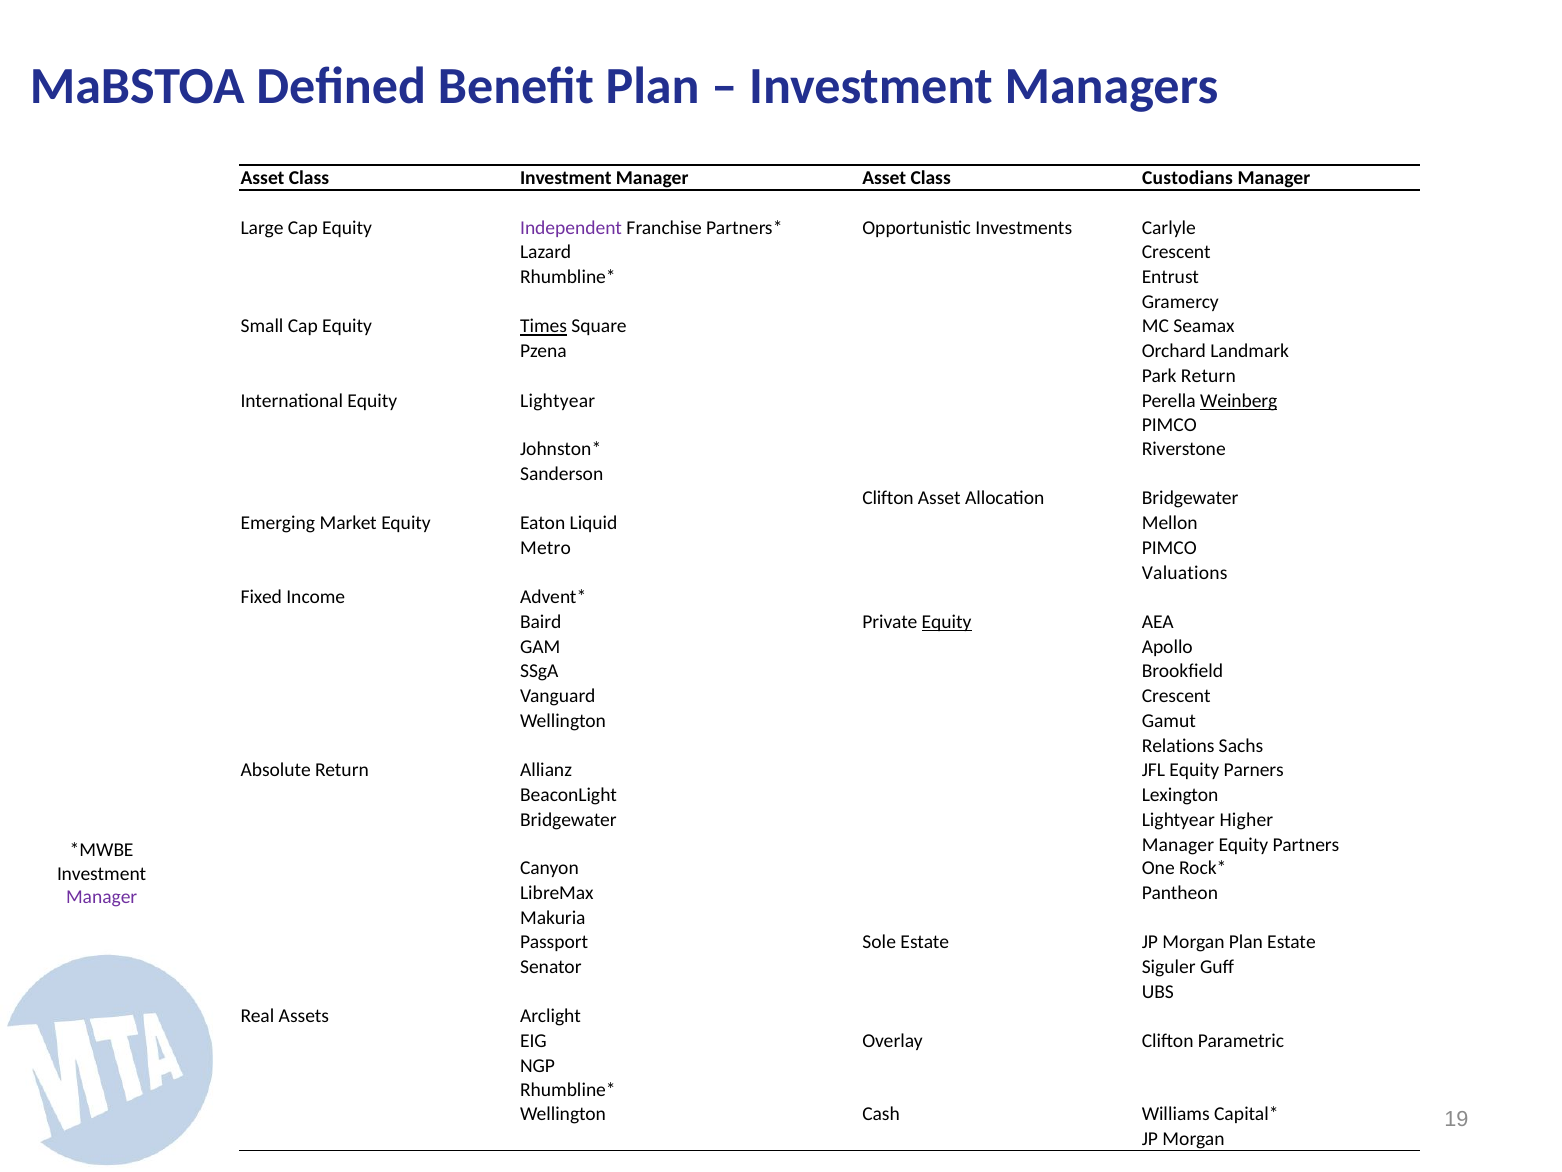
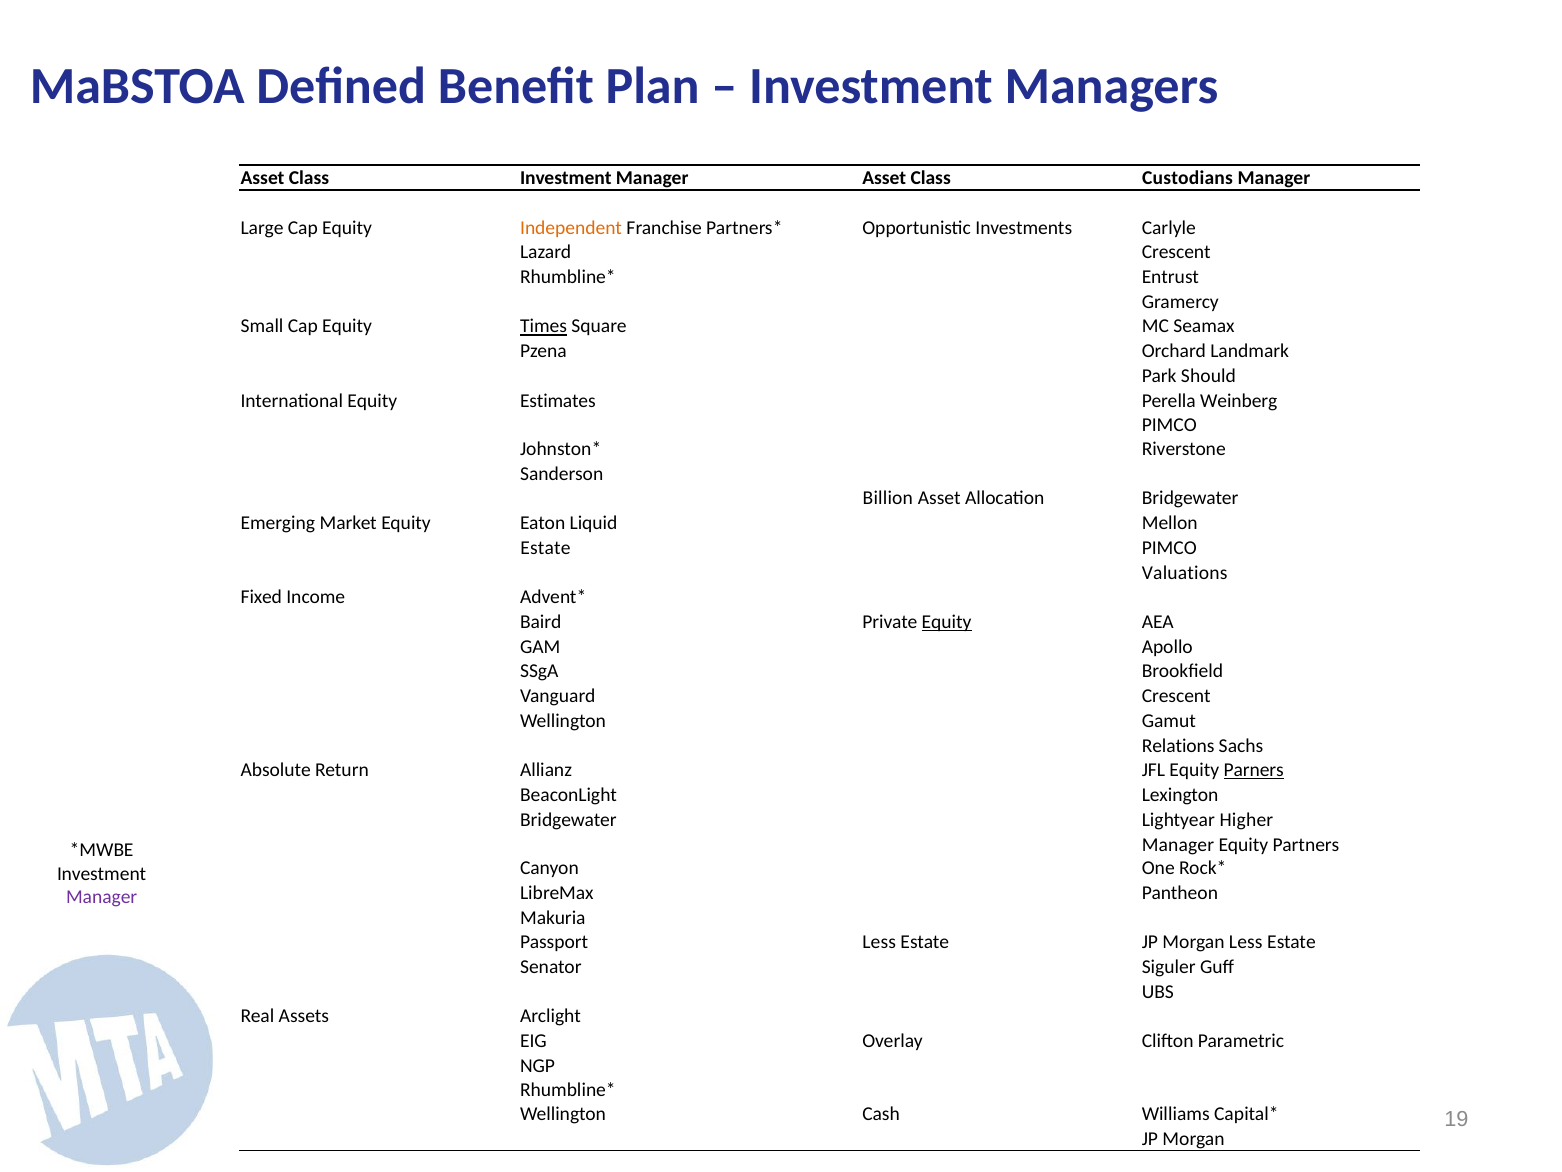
Independent colour: purple -> orange (571, 227)
Park Return: Return -> Should (1208, 376)
Equity Lightyear: Lightyear -> Estimates (558, 401)
Weinberg underline: present -> none (1239, 401)
Clifton: Clifton -> Billion (888, 498)
Metro: Metro -> Estate (545, 548)
Parners underline: none -> present (1254, 770)
Passport Sole: Sole -> Less (879, 942)
Morgan Plan: Plan -> Less (1246, 942)
